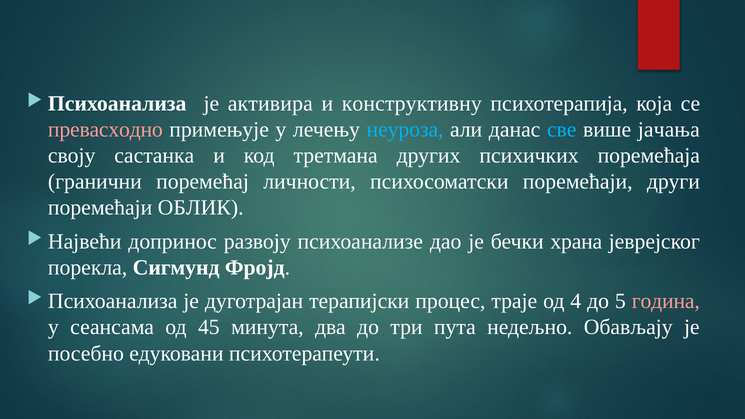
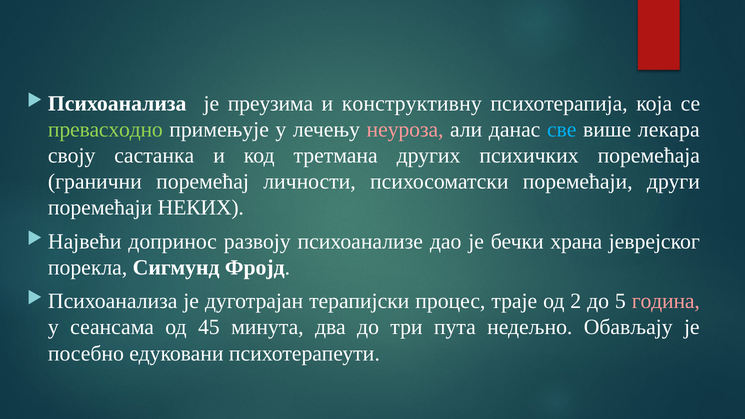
активира: активира -> преузима (270, 104)
превасходно colour: pink -> light green (105, 130)
неуроза colour: light blue -> pink (405, 130)
јачања: јачања -> лекара (669, 130)
ОБЛИК: ОБЛИК -> НЕКИХ (201, 208)
4: 4 -> 2 (576, 301)
